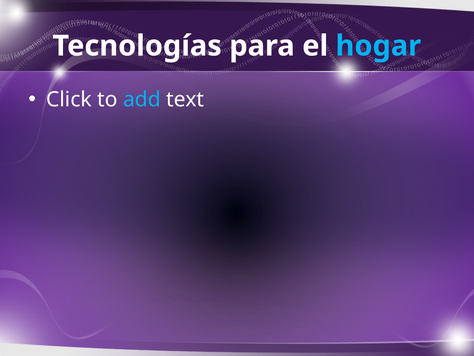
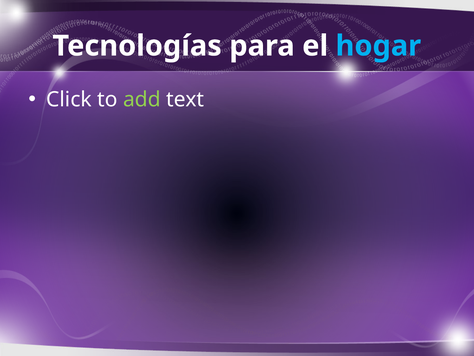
add colour: light blue -> light green (142, 99)
